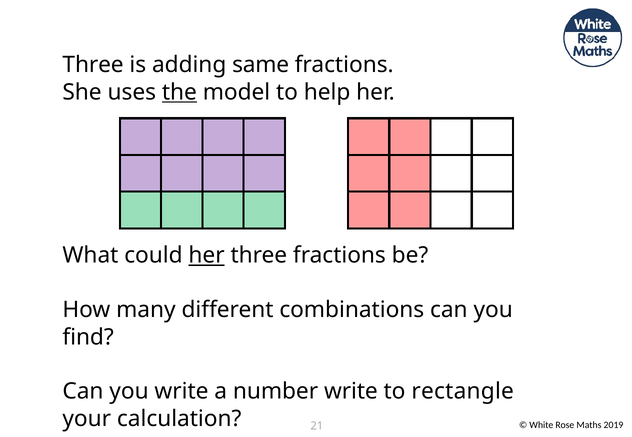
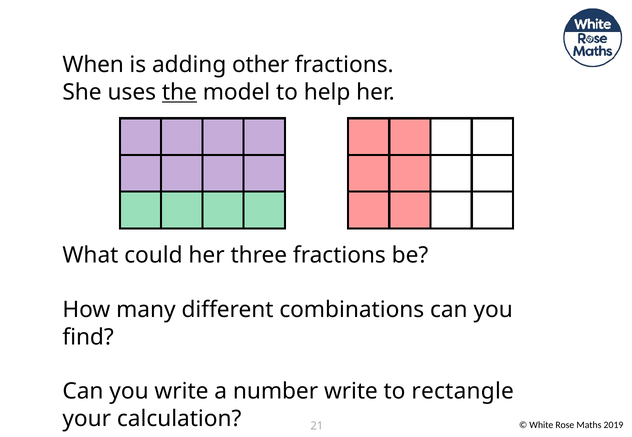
Three: Three -> When (93, 65)
same: same -> other (261, 65)
her underline: present -> none (207, 256)
